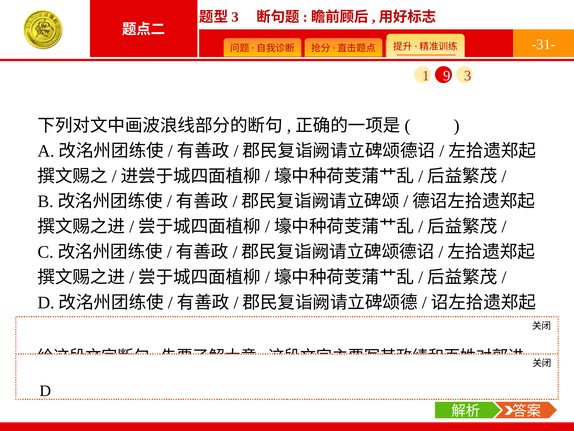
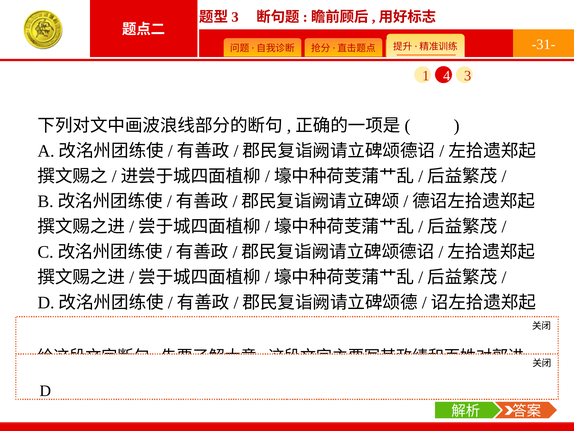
9: 9 -> 4 (447, 76)
